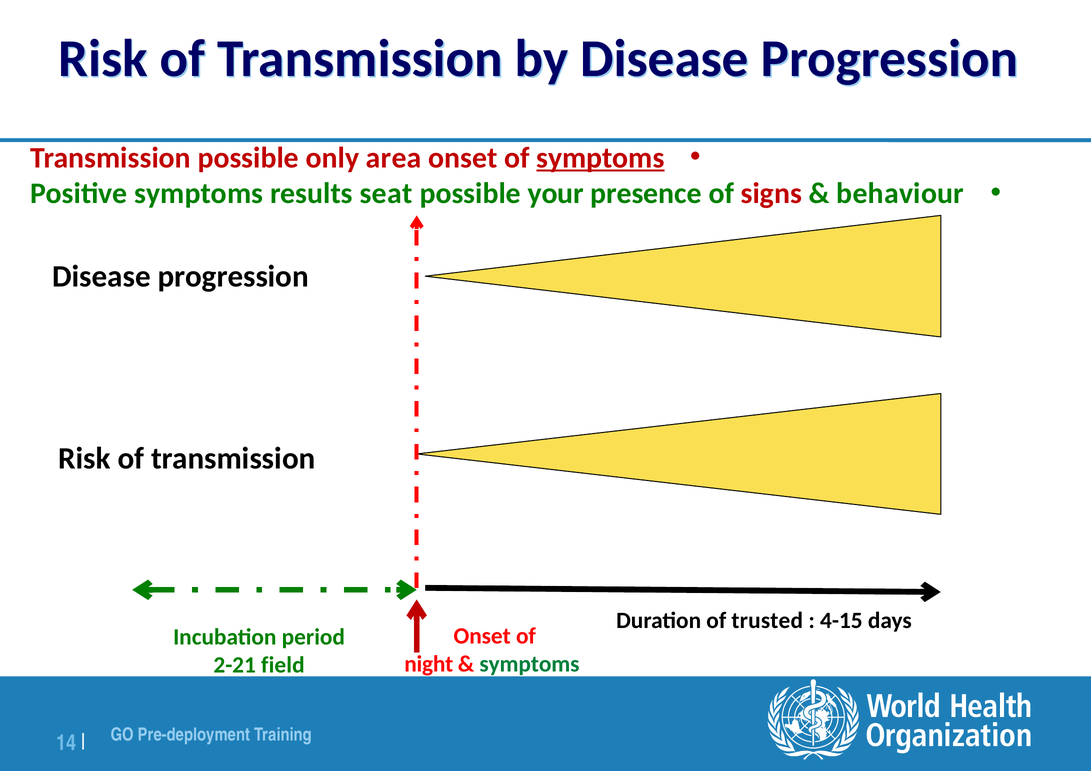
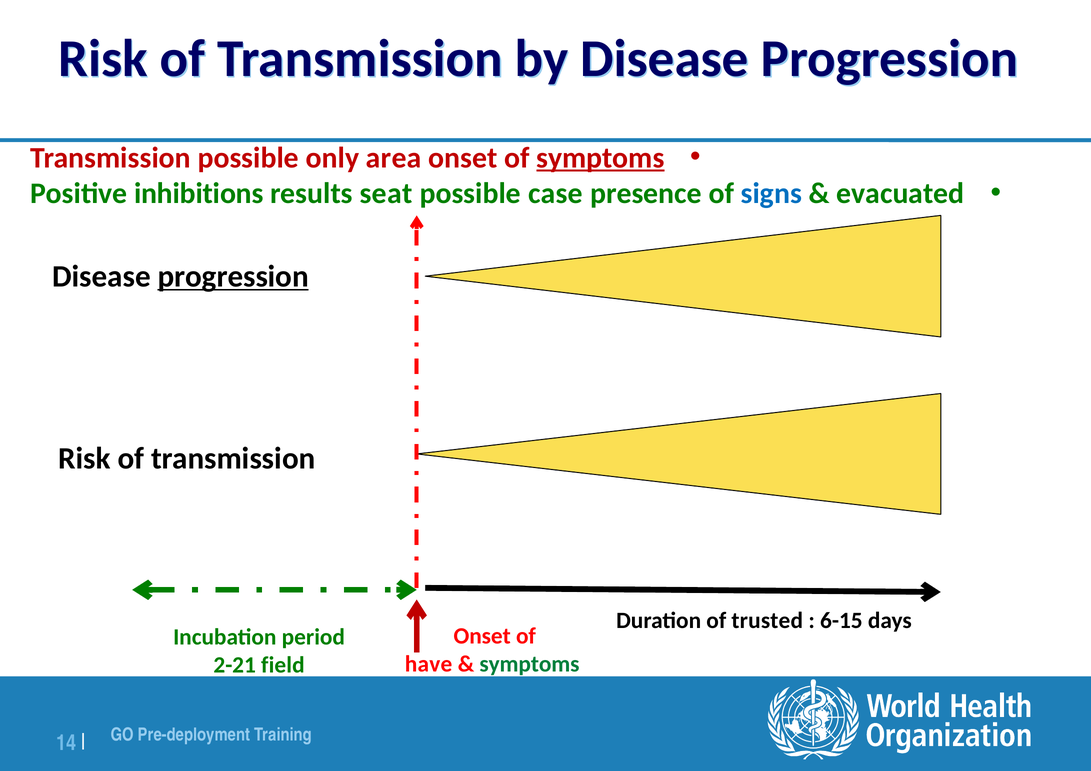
Positive symptoms: symptoms -> inhibitions (199, 194)
your: your -> case (555, 194)
signs colour: red -> blue (771, 194)
behaviour: behaviour -> evacuated (900, 194)
progression underline: none -> present (233, 276)
4-15: 4-15 -> 6-15 (841, 621)
night: night -> have (429, 665)
